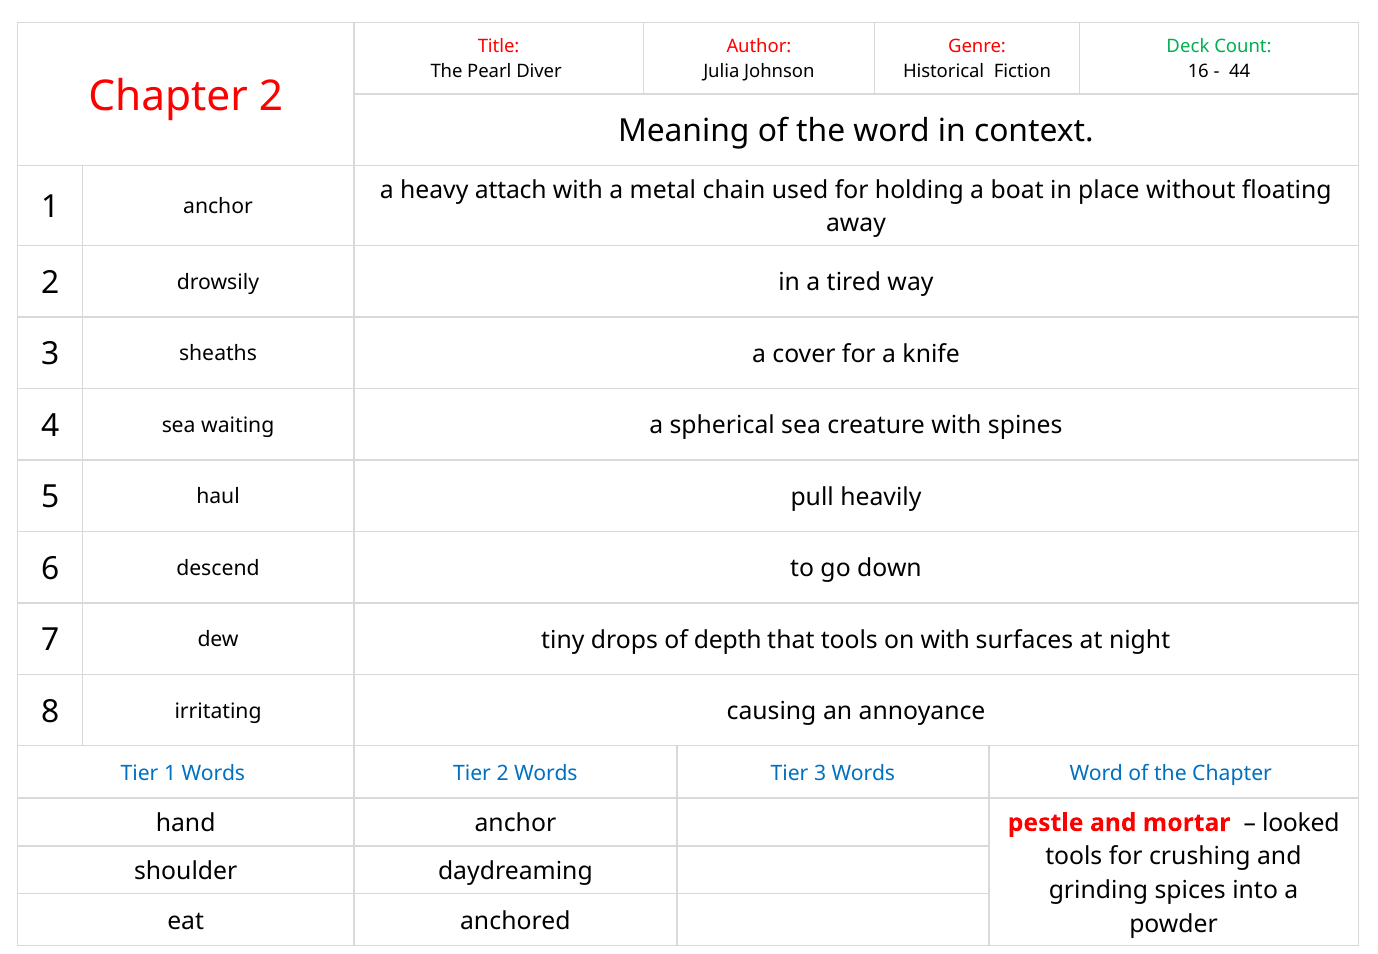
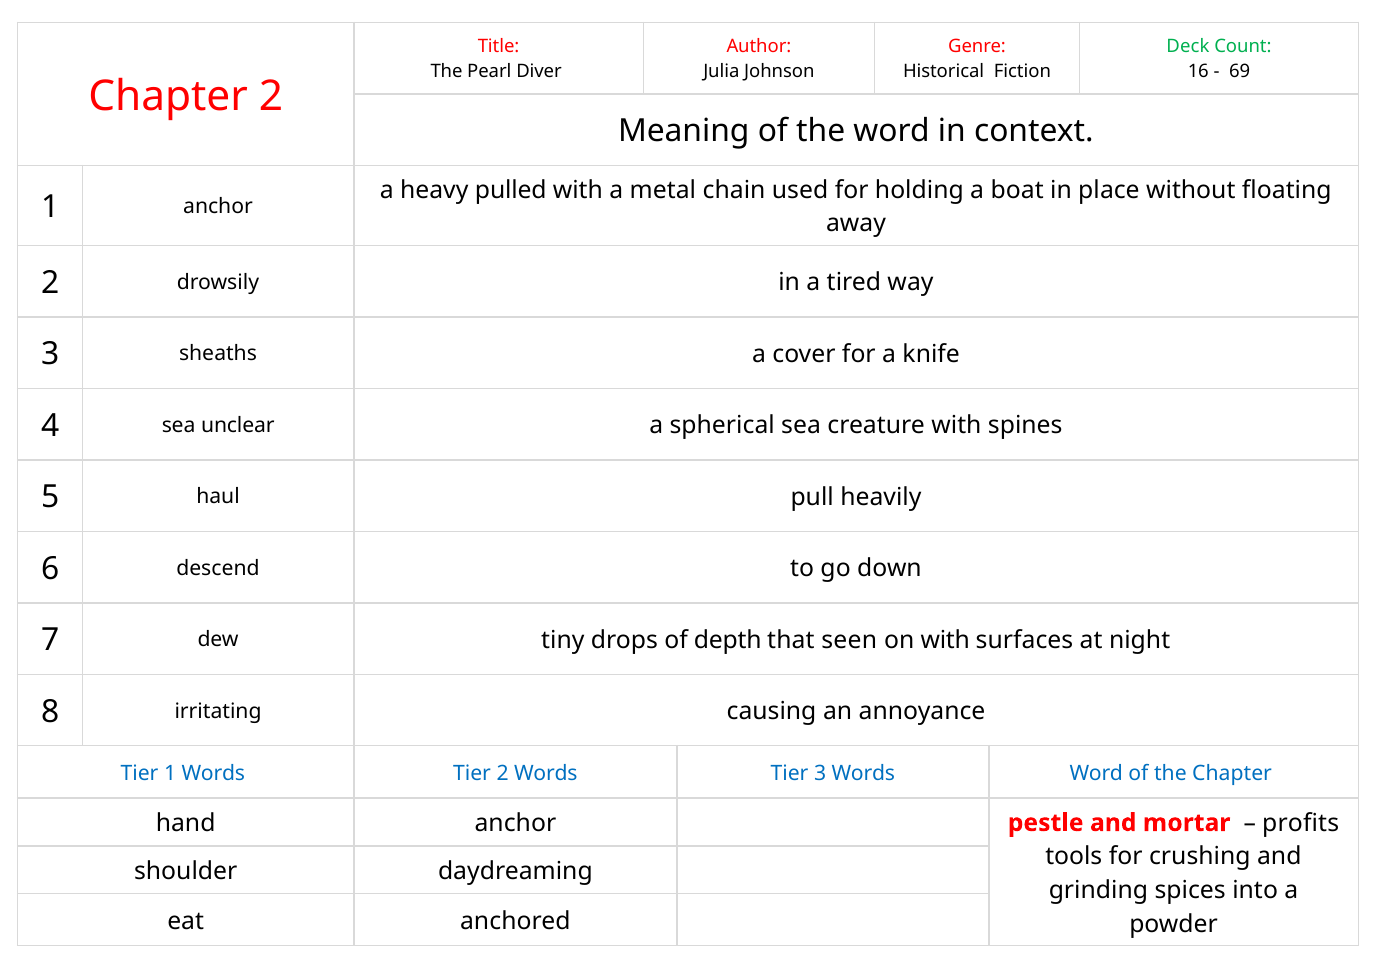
44: 44 -> 69 (1240, 72)
attach: attach -> pulled (511, 190)
waiting: waiting -> unclear (238, 425)
that tools: tools -> seen (849, 640)
looked: looked -> profits (1301, 823)
